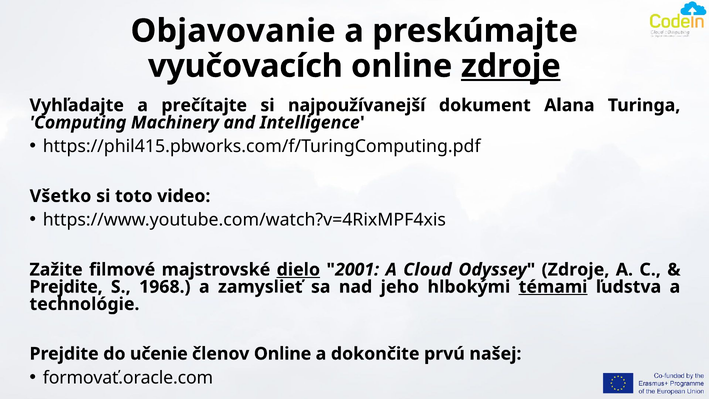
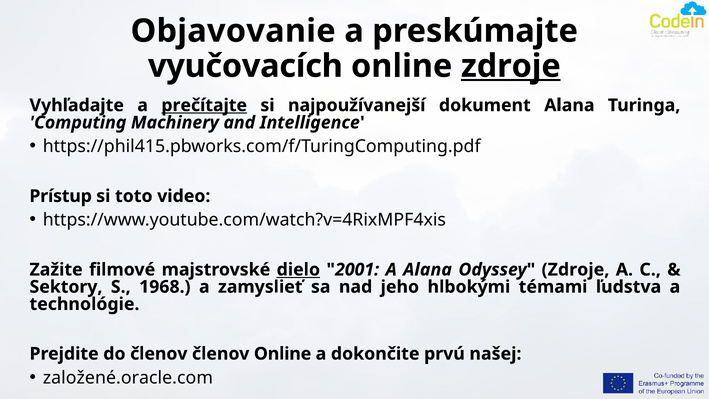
prečítajte underline: none -> present (204, 105)
Všetko: Všetko -> Prístup (61, 196)
A Cloud: Cloud -> Alana (428, 270)
Prejdite: Prejdite -> Sektory (66, 287)
témami underline: present -> none (553, 287)
do učenie: učenie -> členov (159, 354)
formovať.oracle.com: formovať.oracle.com -> založené.oracle.com (128, 377)
